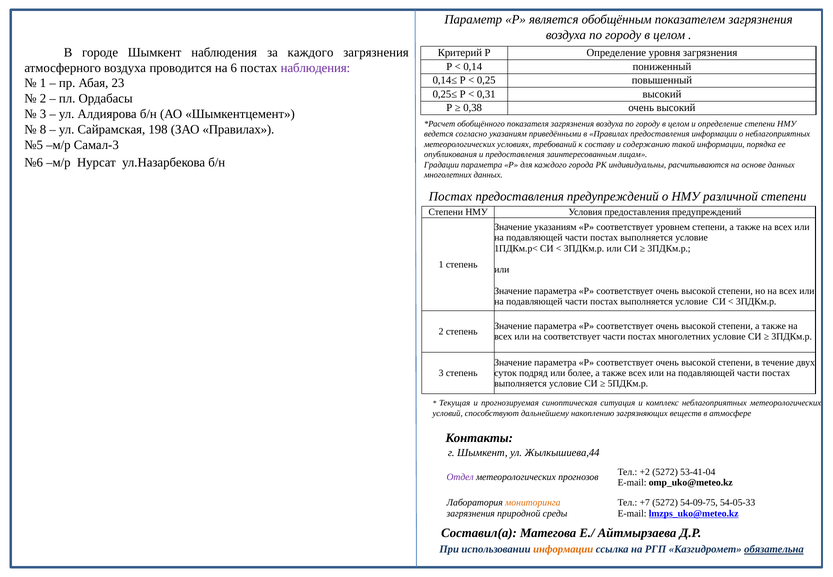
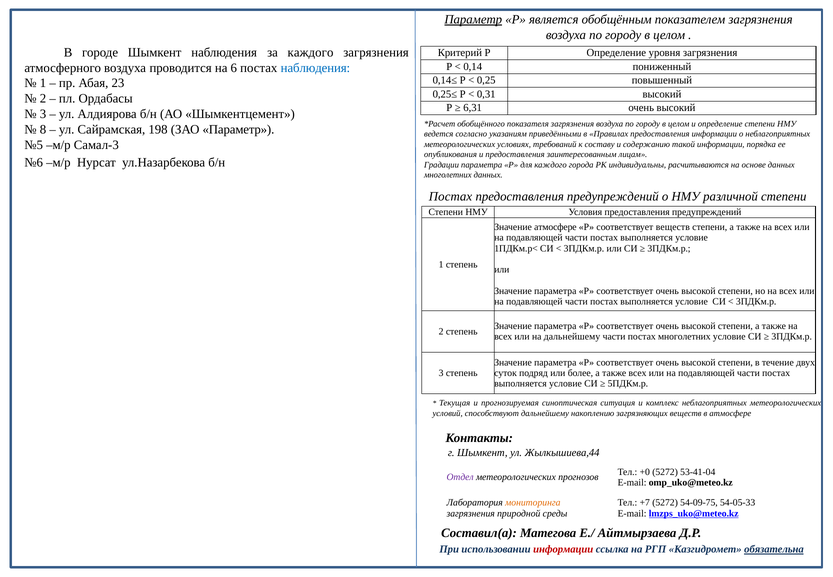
Параметр underline: none -> present (473, 20)
наблюдения colour: purple -> blue (315, 68)
0,38: 0,38 -> 6,31 (473, 108)
ЗАО Правилах: Правилах -> Параметр (238, 129)
Значение указаниям: указаниям -> атмосфере (555, 227)
соответствует уровнем: уровнем -> веществ (673, 227)
на соответствует: соответствует -> дальнейшему (572, 337)
+2: +2 -> +0 (645, 472)
информации colour: orange -> red (563, 549)
